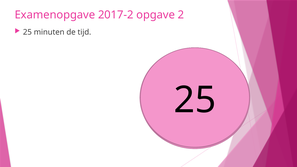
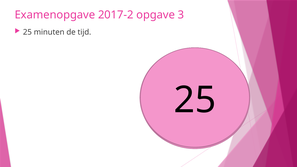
2: 2 -> 3 (181, 15)
